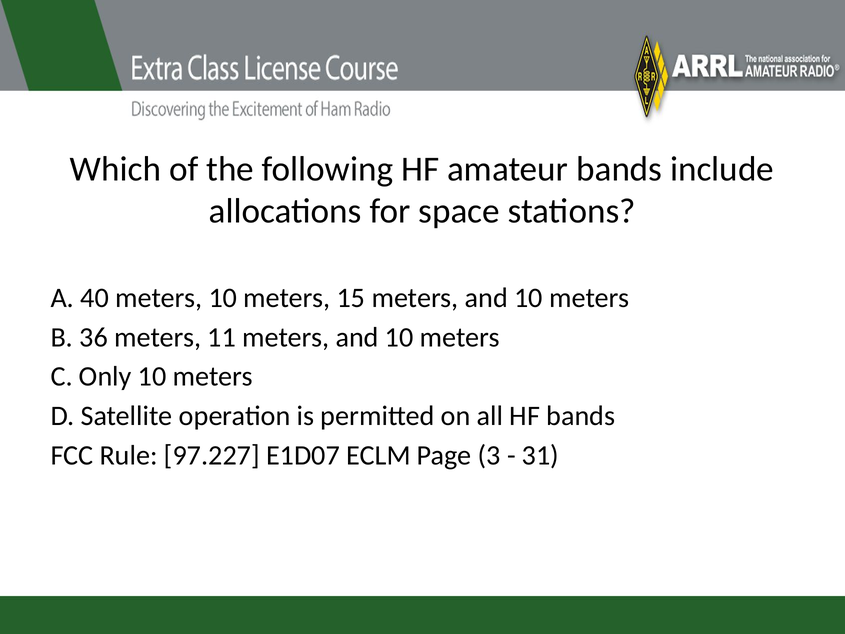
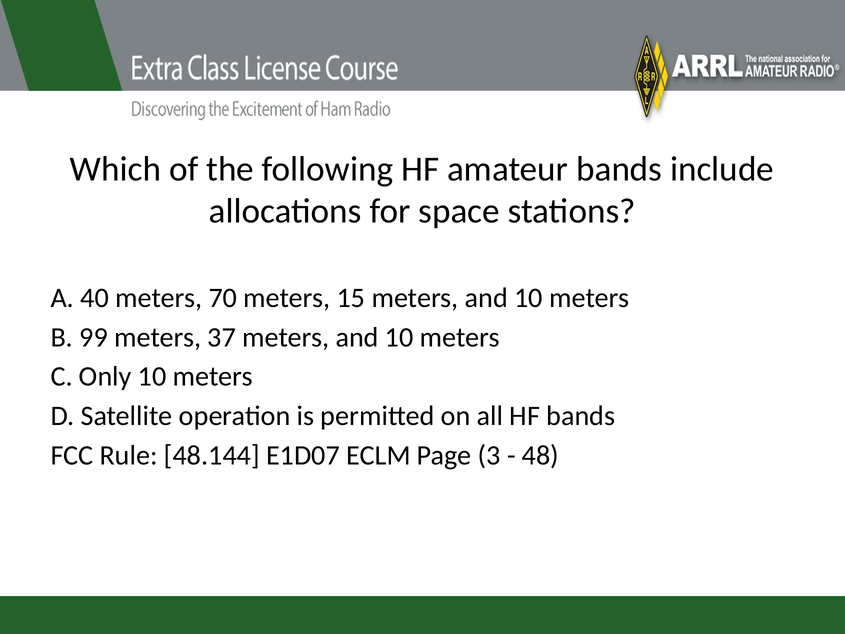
meters 10: 10 -> 70 (223, 298)
36: 36 -> 99 (94, 337)
11: 11 -> 37 (222, 337)
97.227: 97.227 -> 48.144 (212, 455)
31: 31 -> 48 (540, 455)
